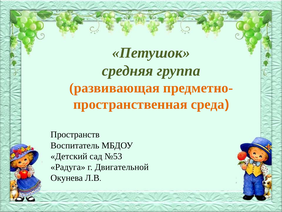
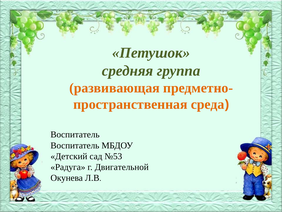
Пространств: Пространств -> Воспитатель (75, 134)
